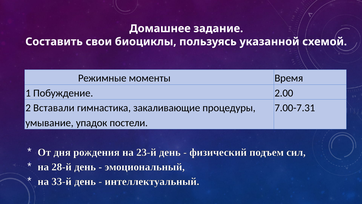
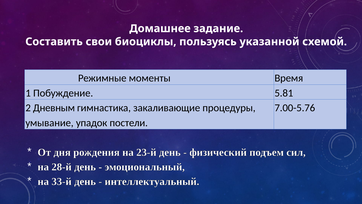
2.00: 2.00 -> 5.81 (284, 93)
Вставали: Вставали -> Дневным (54, 108)
7.00-7.31: 7.00-7.31 -> 7.00-5.76 (295, 108)
